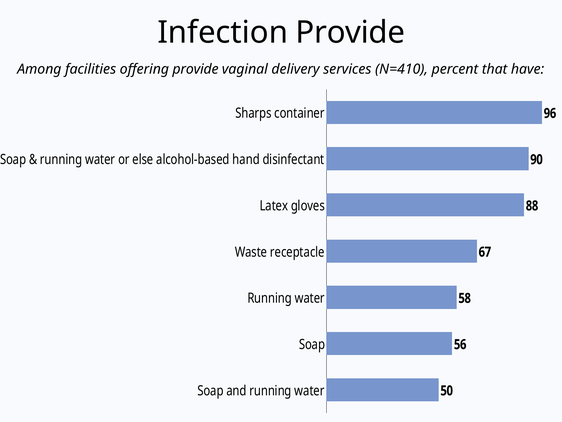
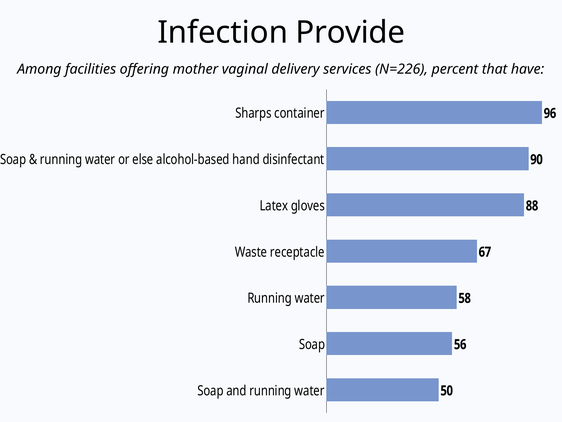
offering provide: provide -> mother (195, 69)
N=410: N=410 -> N=226 (402, 69)
